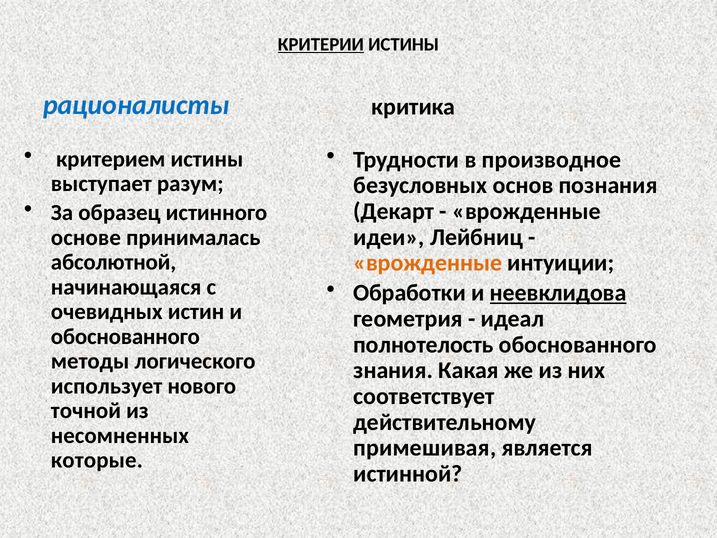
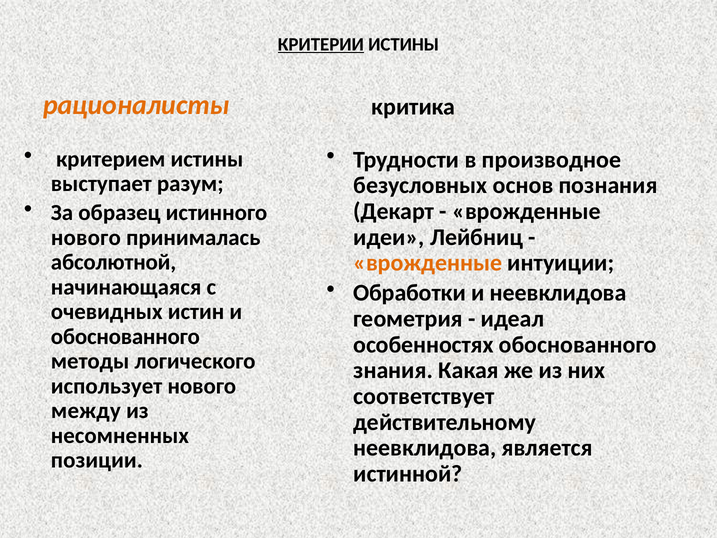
рационалисты colour: blue -> orange (136, 105)
основе: основе -> нового (86, 237)
неевклидова underline: present -> none (558, 293)
полнотелость: полнотелость -> особенностях (423, 345)
точной: точной -> между (86, 411)
примешивая: примешивая -> неевклидова (425, 448)
которые: которые -> позиции (97, 460)
